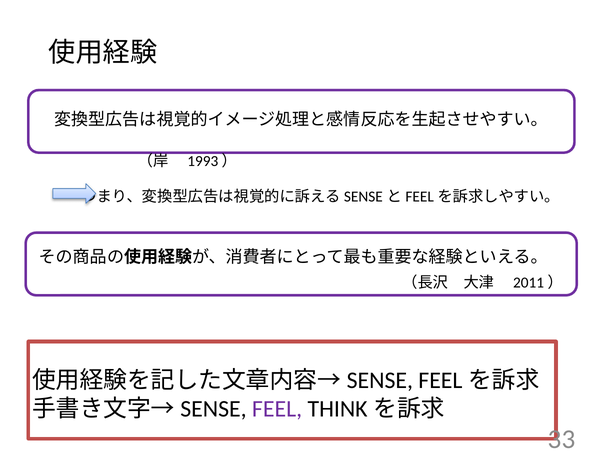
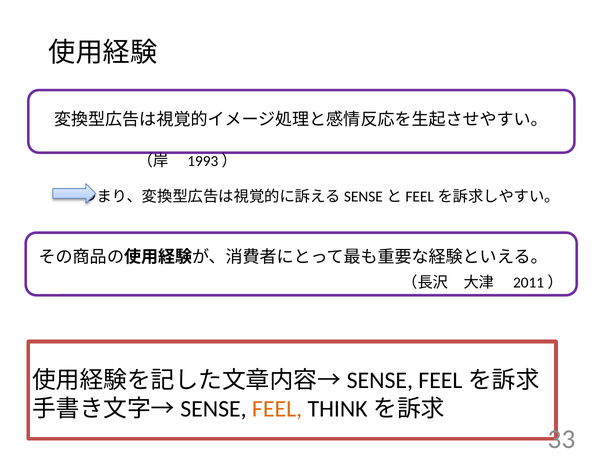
FEEL colour: purple -> orange (277, 409)
